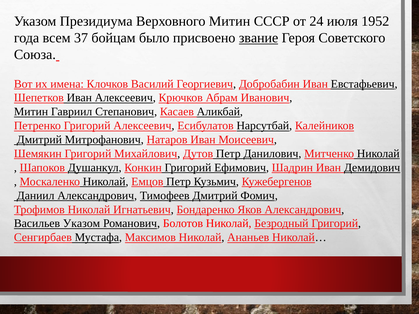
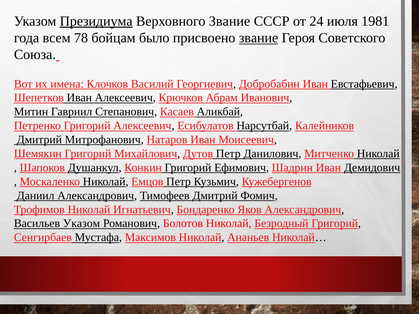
Президиума underline: none -> present (96, 21)
Верховного Митин: Митин -> Звание (230, 21)
1952: 1952 -> 1981 (375, 21)
37: 37 -> 78 (81, 38)
